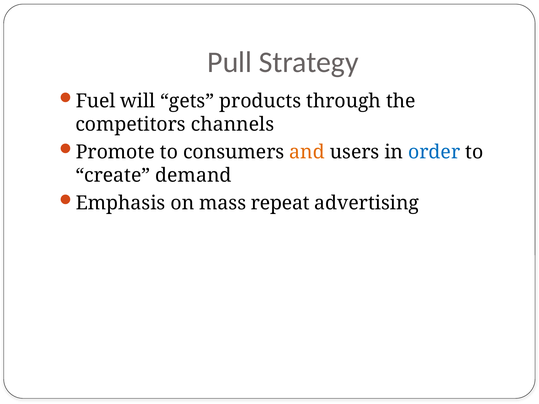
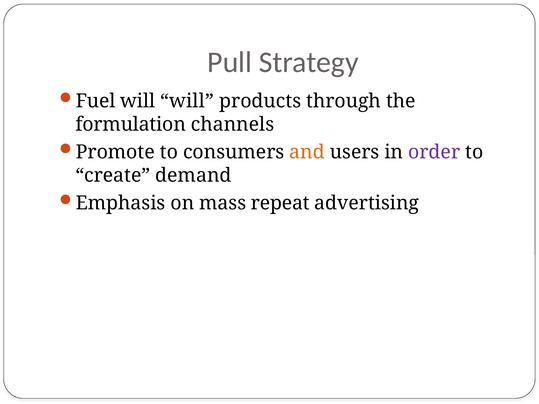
will gets: gets -> will (187, 101)
competitors: competitors -> formulation (131, 124)
order colour: blue -> purple (434, 152)
